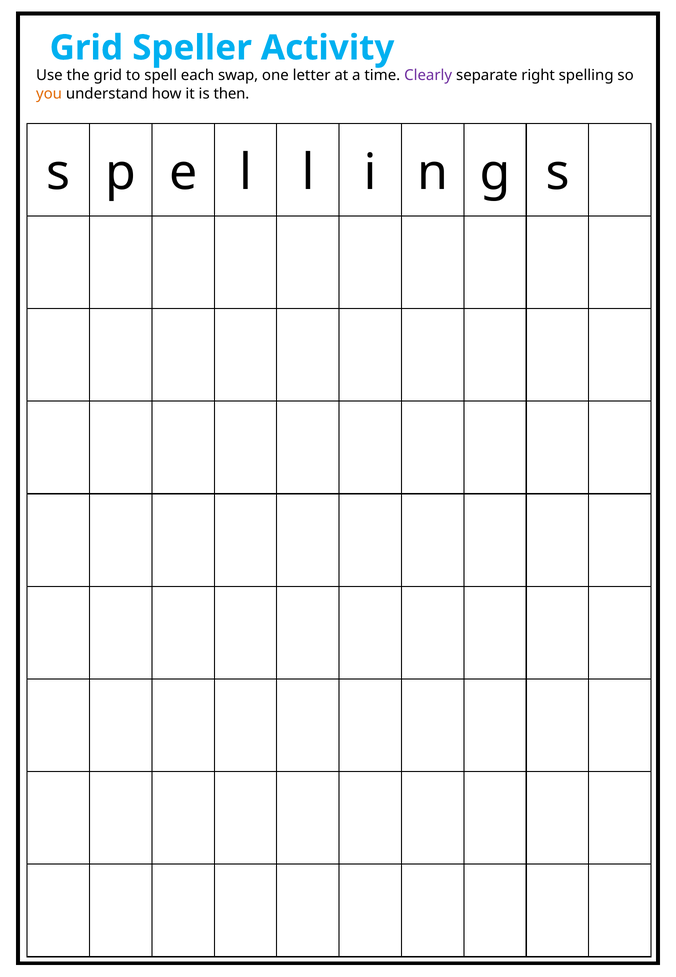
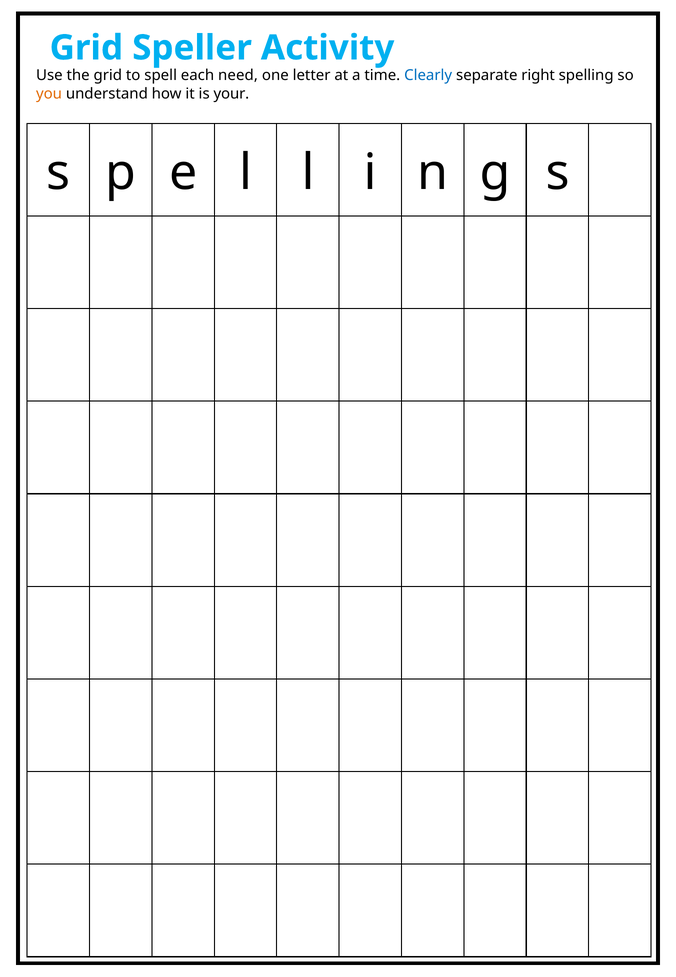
swap: swap -> need (238, 75)
Clearly colour: purple -> blue (428, 75)
then: then -> your (231, 94)
